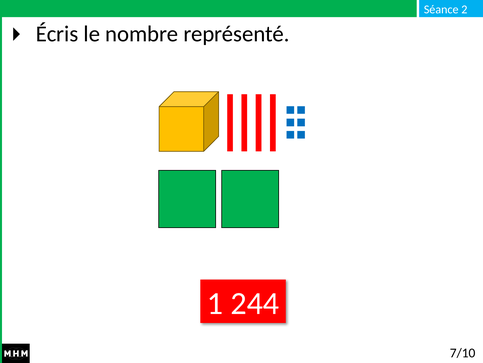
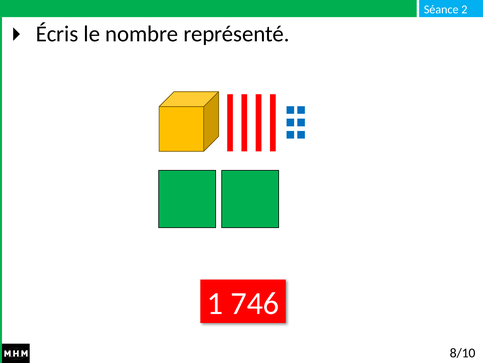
244: 244 -> 746 (255, 303)
7/10: 7/10 -> 8/10 (463, 352)
